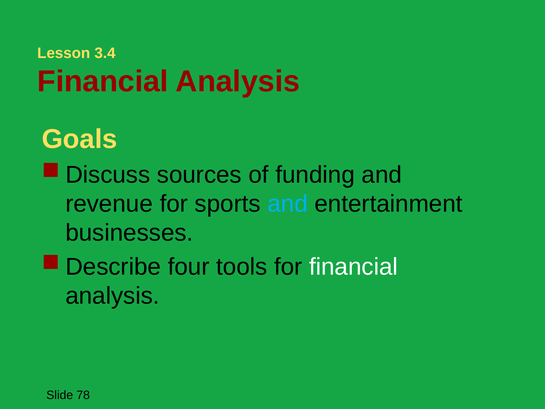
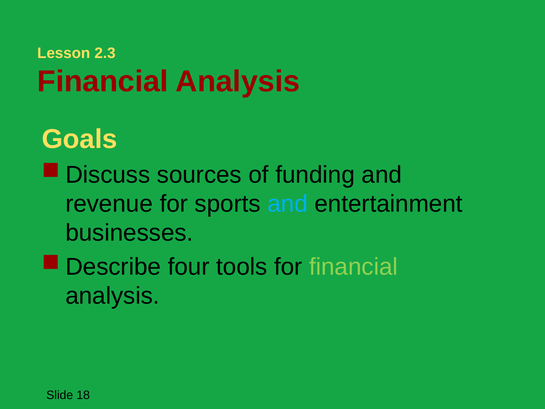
3.4: 3.4 -> 2.3 (105, 53)
financial colour: white -> light green (353, 267)
78: 78 -> 18 (83, 395)
